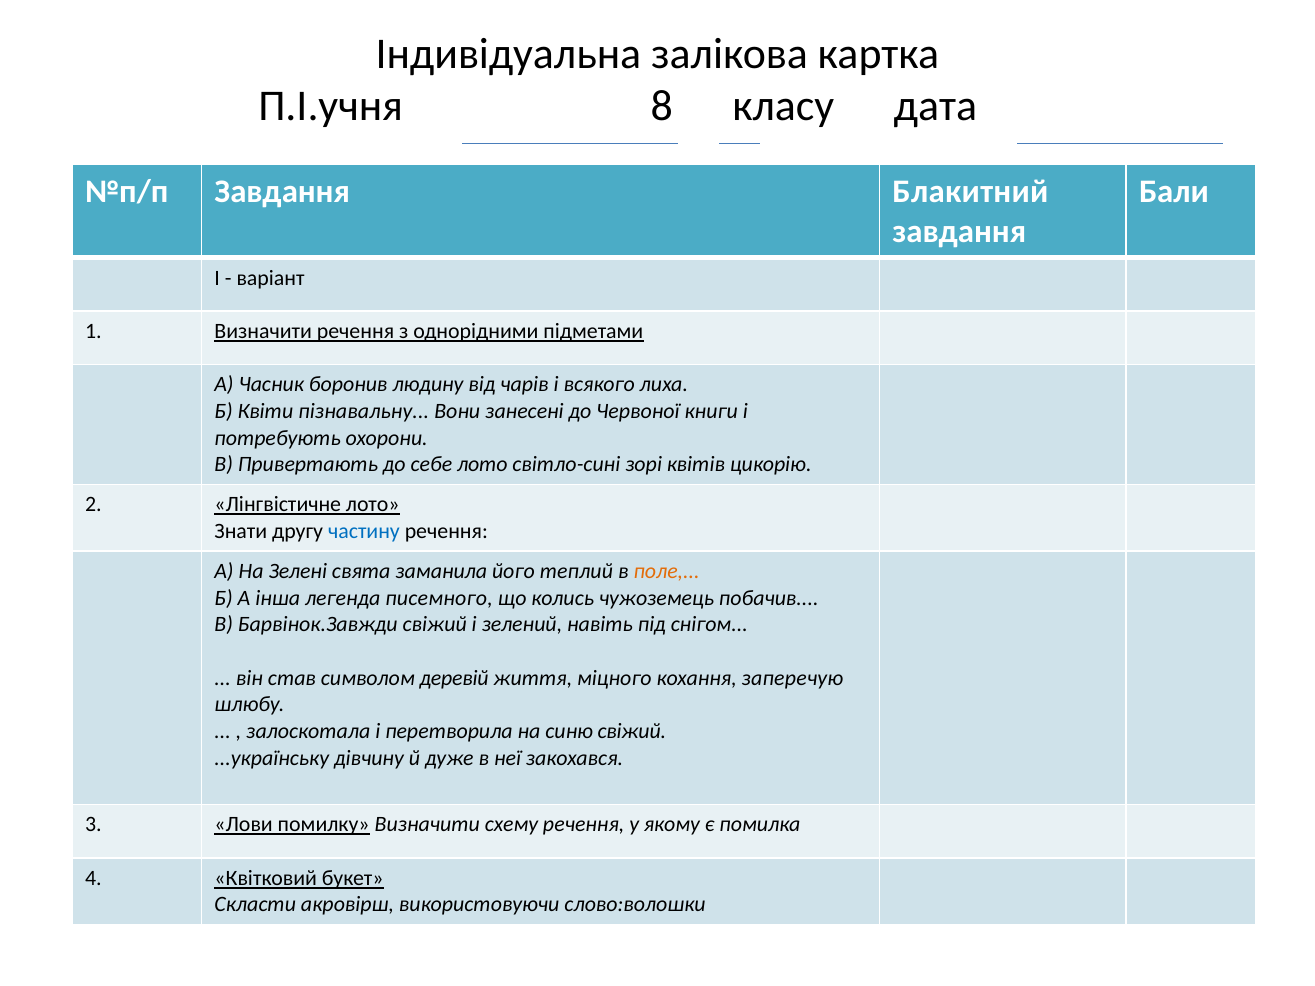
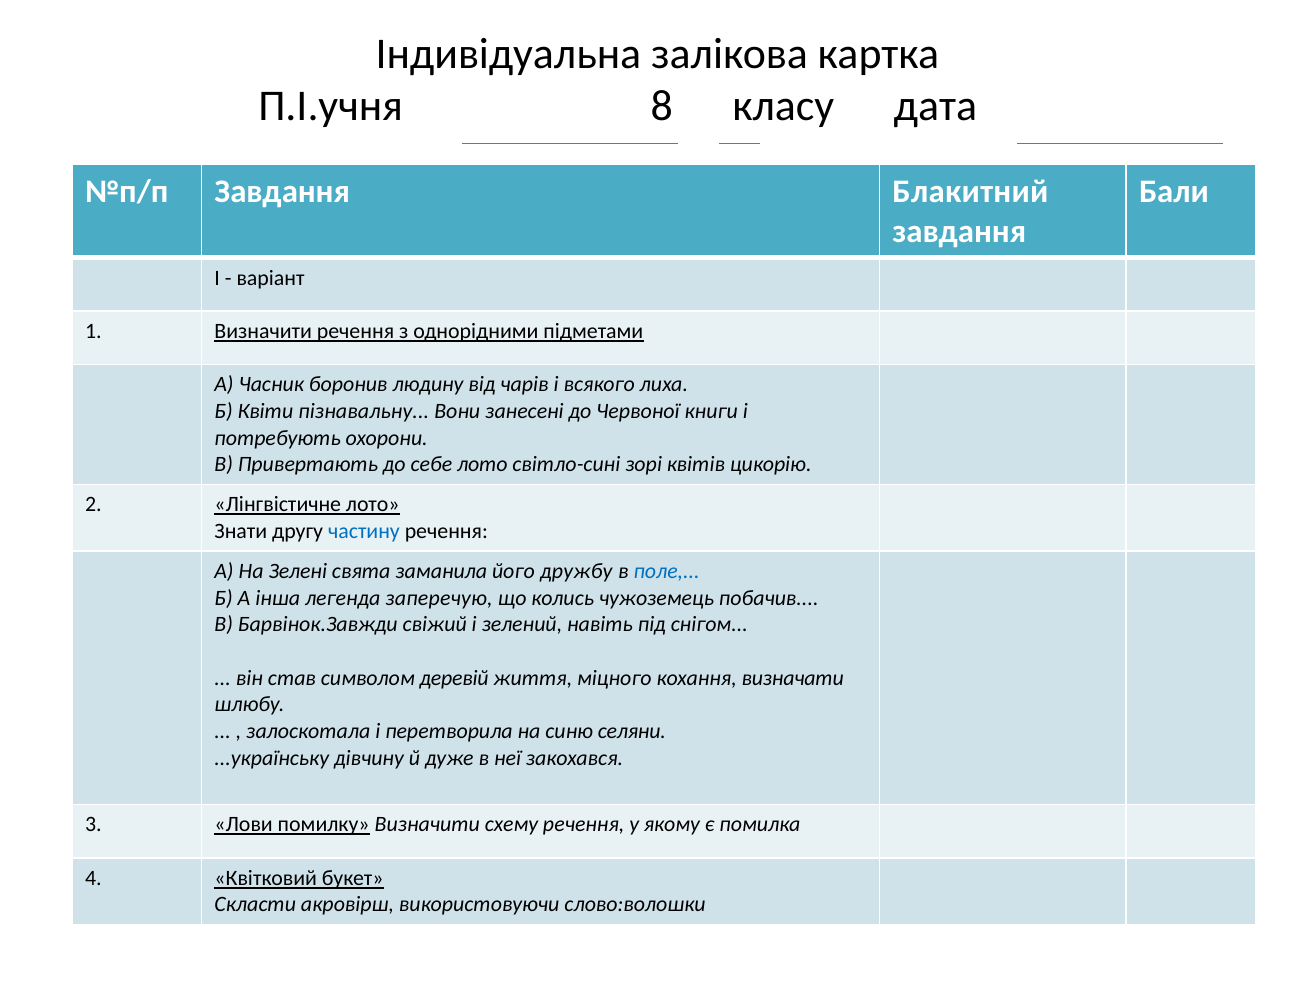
теплий: теплий -> дружбу (576, 571)
поле colour: orange -> blue (667, 571)
писемного: писемного -> заперечую (439, 598)
заперечую: заперечую -> визначати (793, 678)
синю свіжий: свіжий -> селяни (632, 732)
